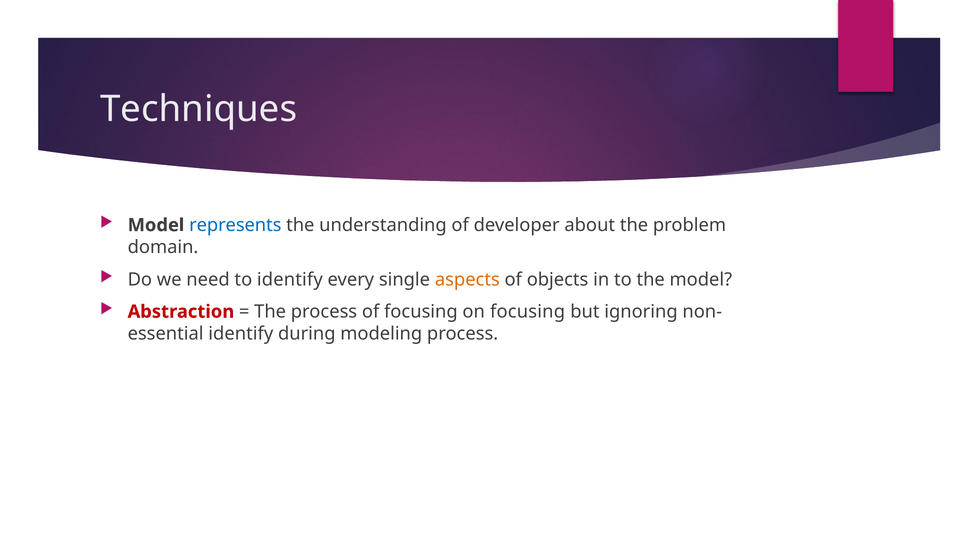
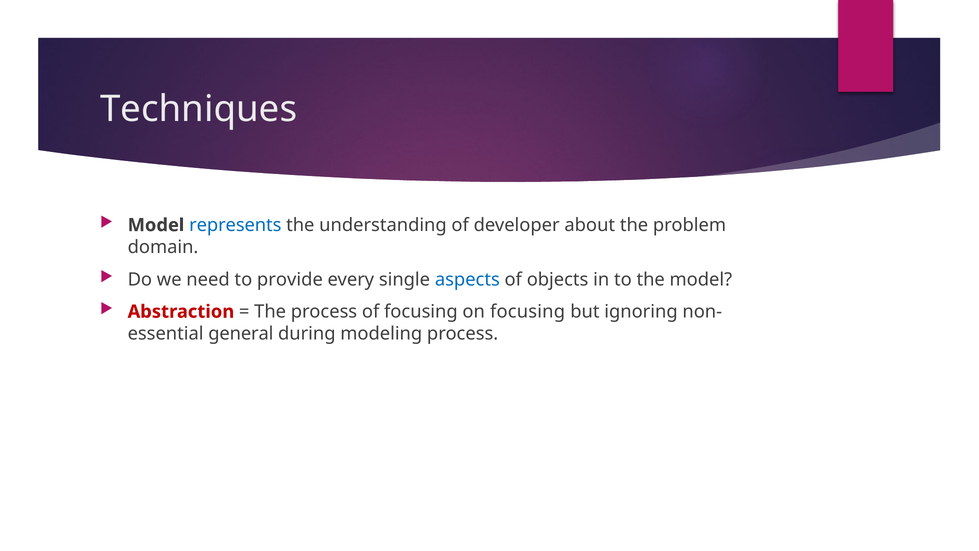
to identify: identify -> provide (290, 279)
aspects colour: orange -> blue (467, 279)
essential identify: identify -> general (241, 334)
